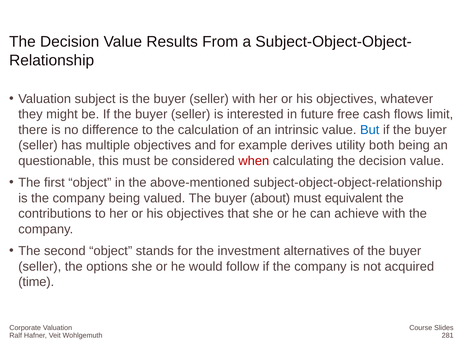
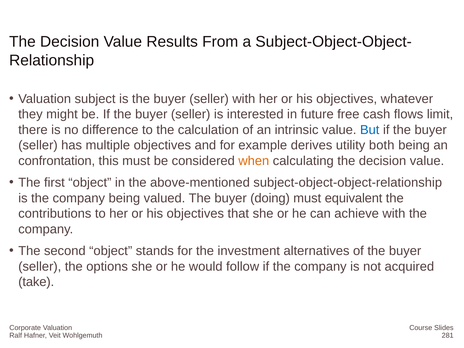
questionable: questionable -> confrontation (57, 161)
when colour: red -> orange (254, 161)
about: about -> doing (270, 198)
time: time -> take (36, 282)
